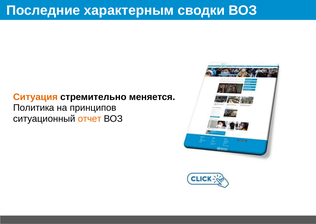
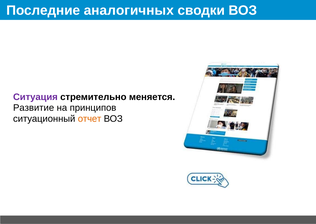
характерным: характерным -> аналогичных (129, 10)
Ситуация colour: orange -> purple (35, 97)
Политика: Политика -> Развитие (34, 108)
